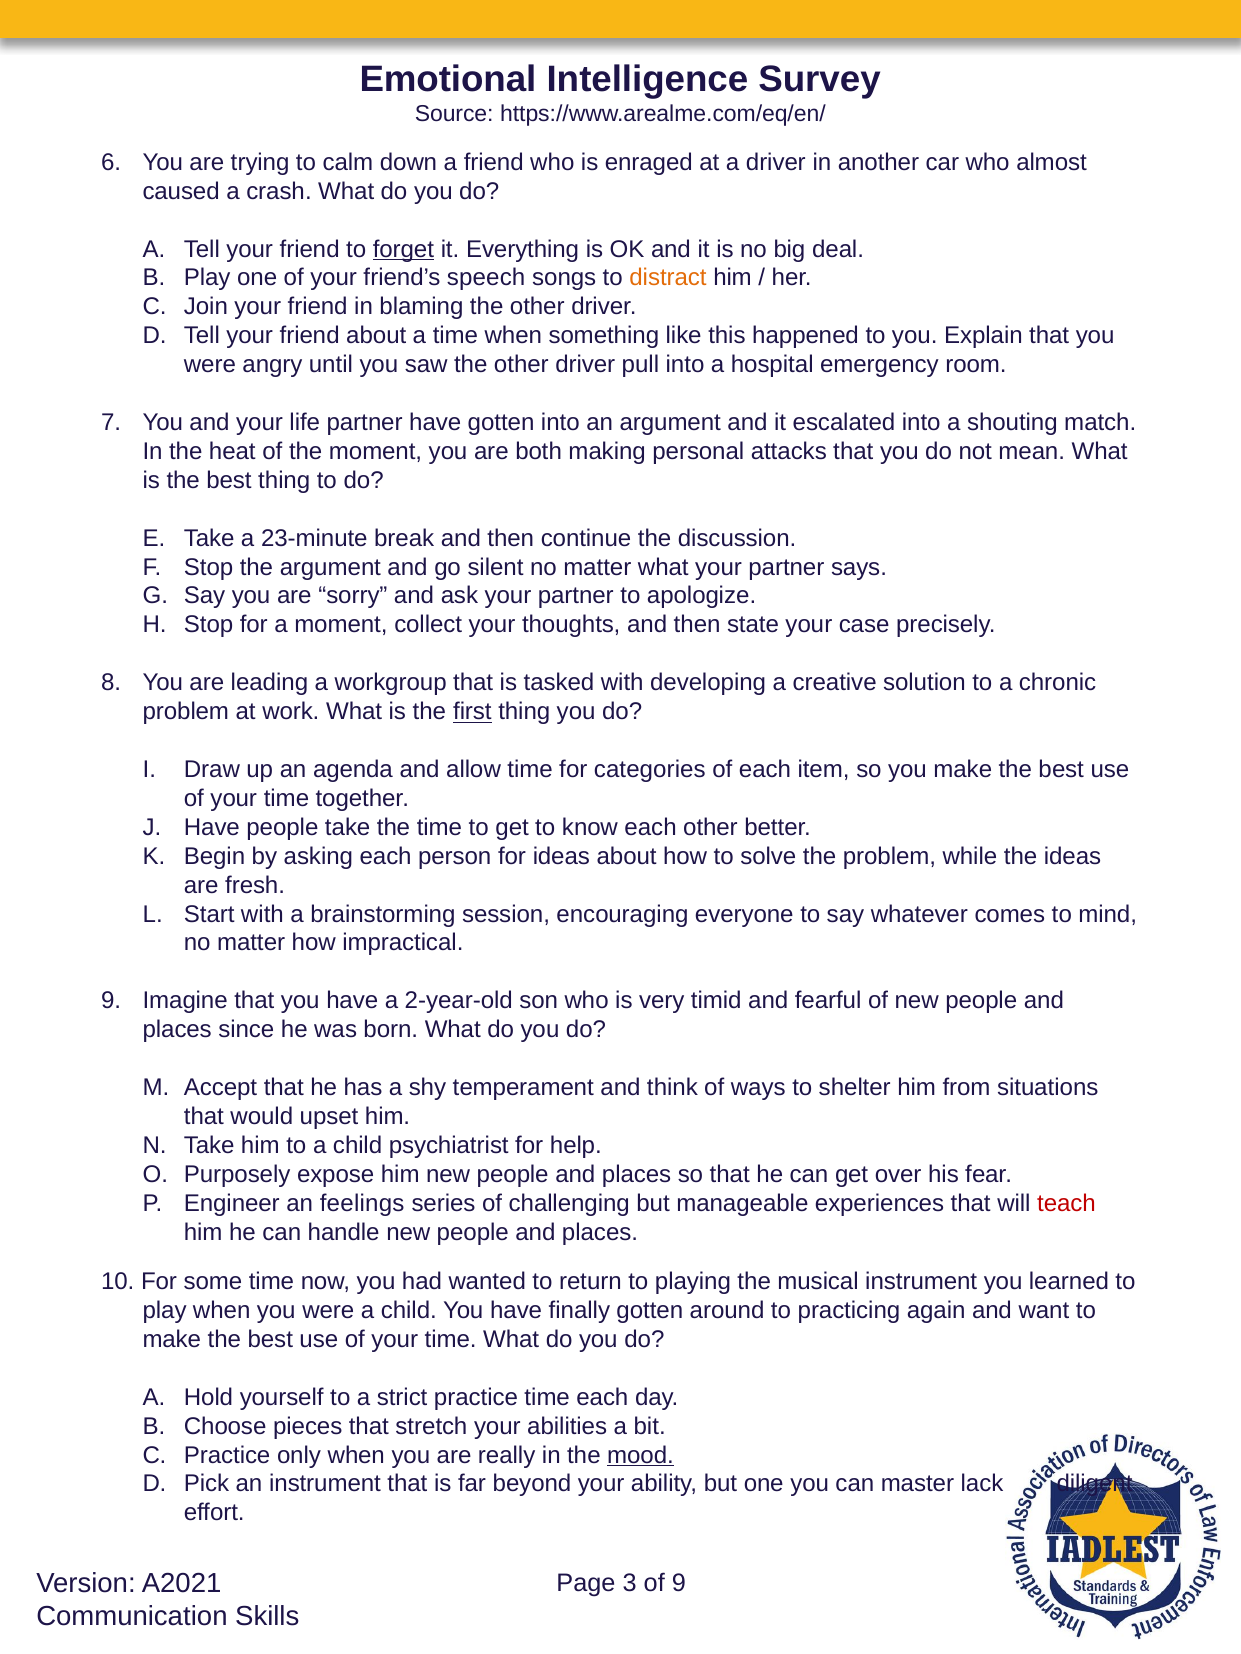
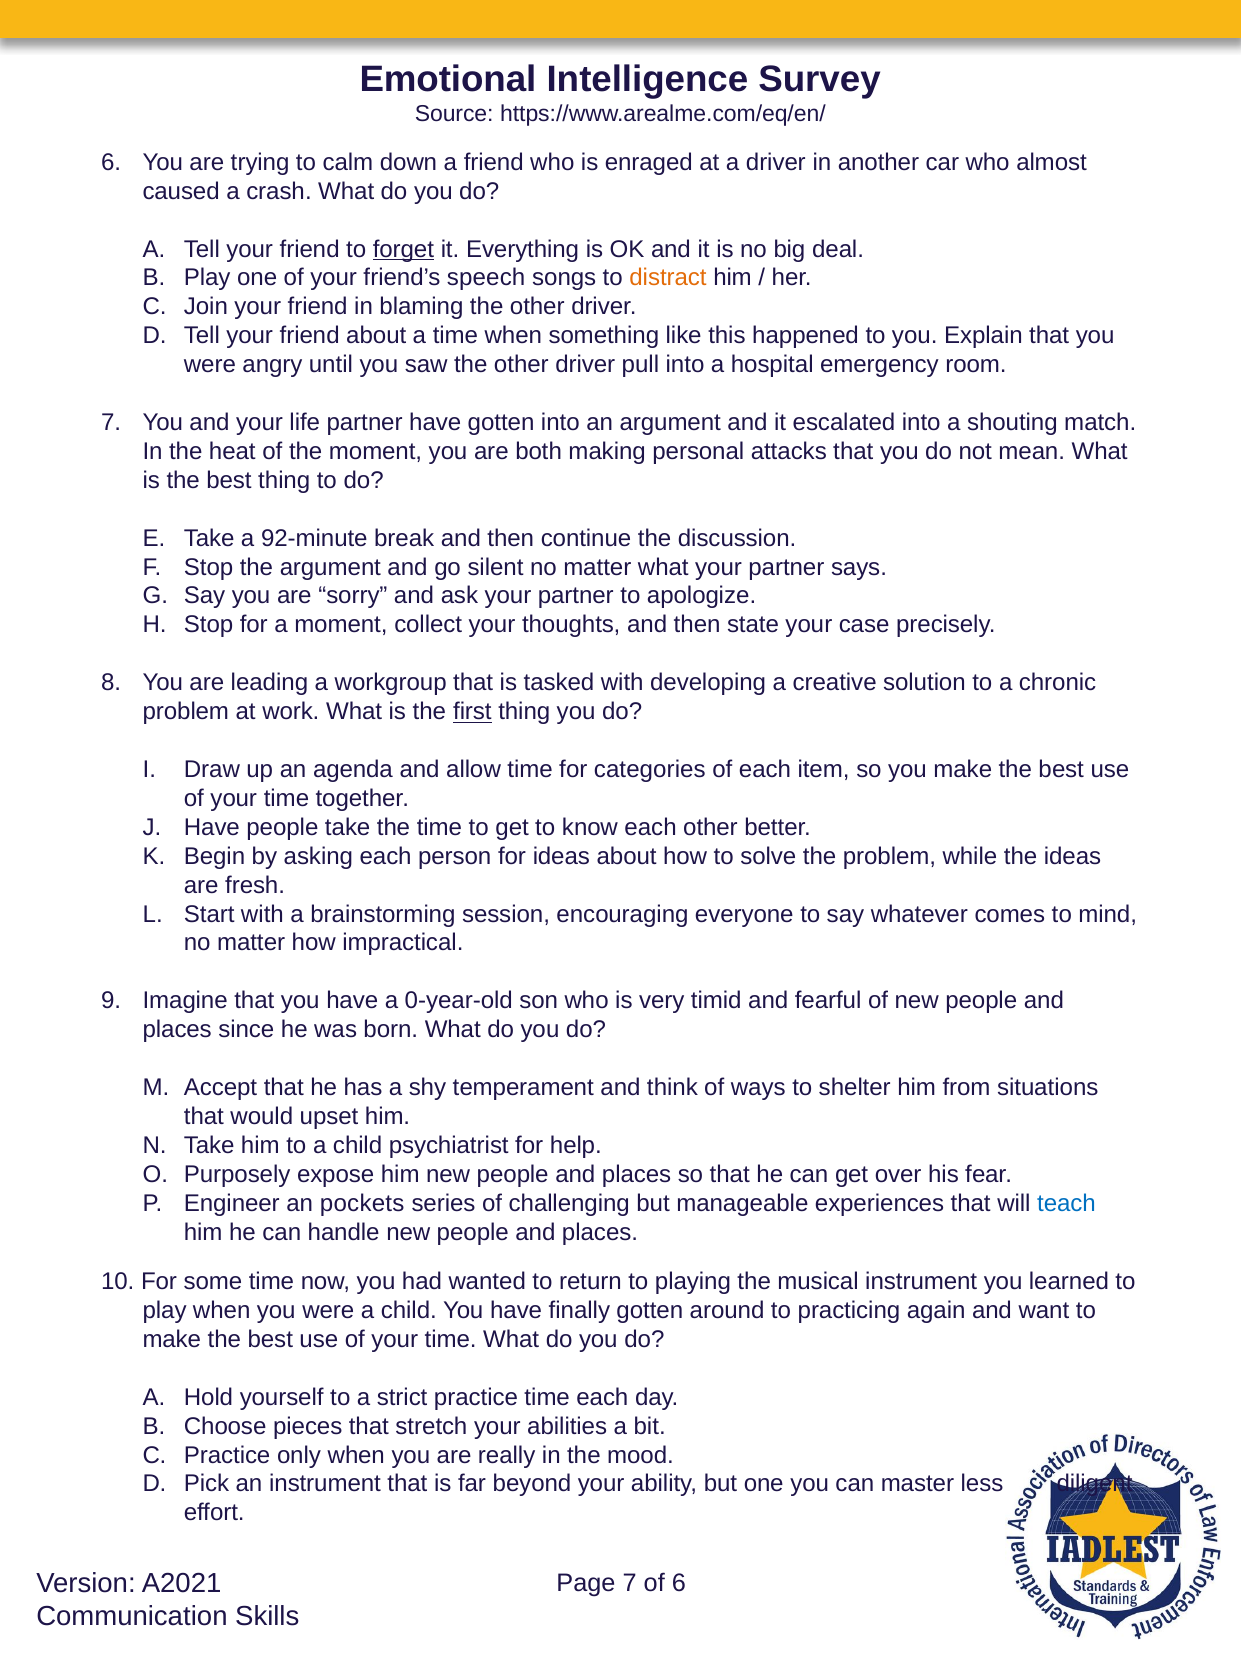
23-minute: 23-minute -> 92-minute (314, 538)
2-year-old: 2-year-old -> 0-year-old (459, 1001)
feelings: feelings -> pockets (362, 1204)
teach colour: red -> blue (1067, 1204)
mood underline: present -> none (640, 1456)
lack: lack -> less (982, 1485)
Page 3: 3 -> 7 (630, 1584)
of 9: 9 -> 6 (679, 1584)
